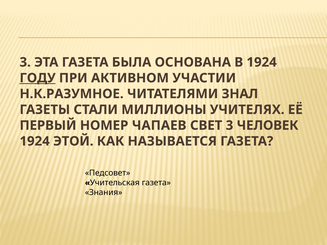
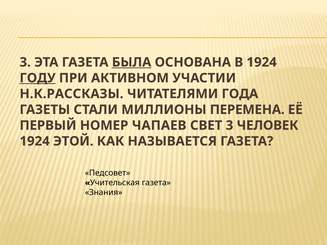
БЫЛА underline: none -> present (132, 62)
Н.К.РАЗУМНОЕ: Н.К.РАЗУМНОЕ -> Н.К.РАССКАЗЫ (72, 94)
ЗНАЛ: ЗНАЛ -> ГОДА (240, 94)
УЧИТЕЛЯХ: УЧИТЕЛЯХ -> ПЕРЕМЕНА (247, 110)
